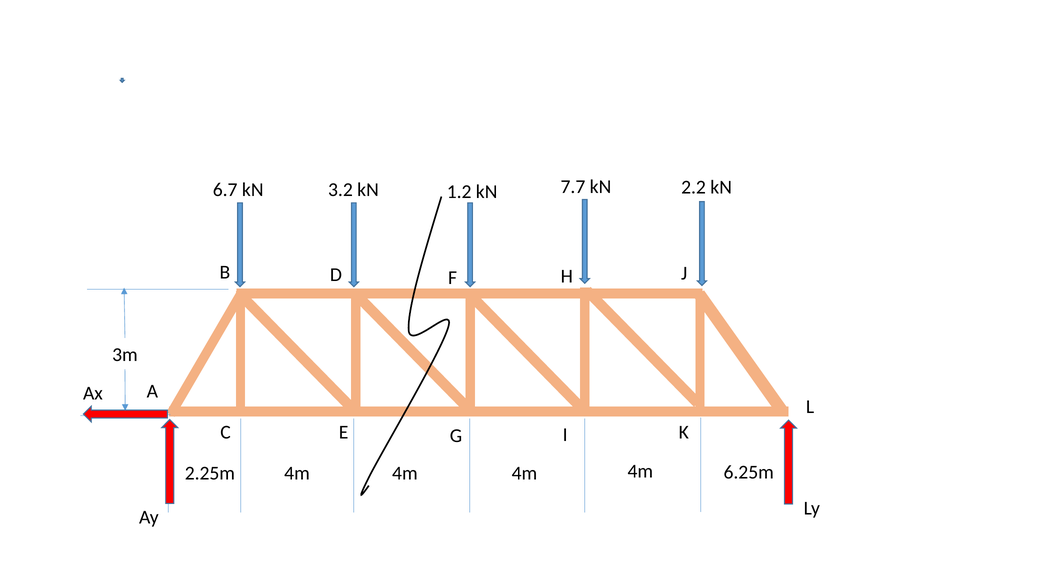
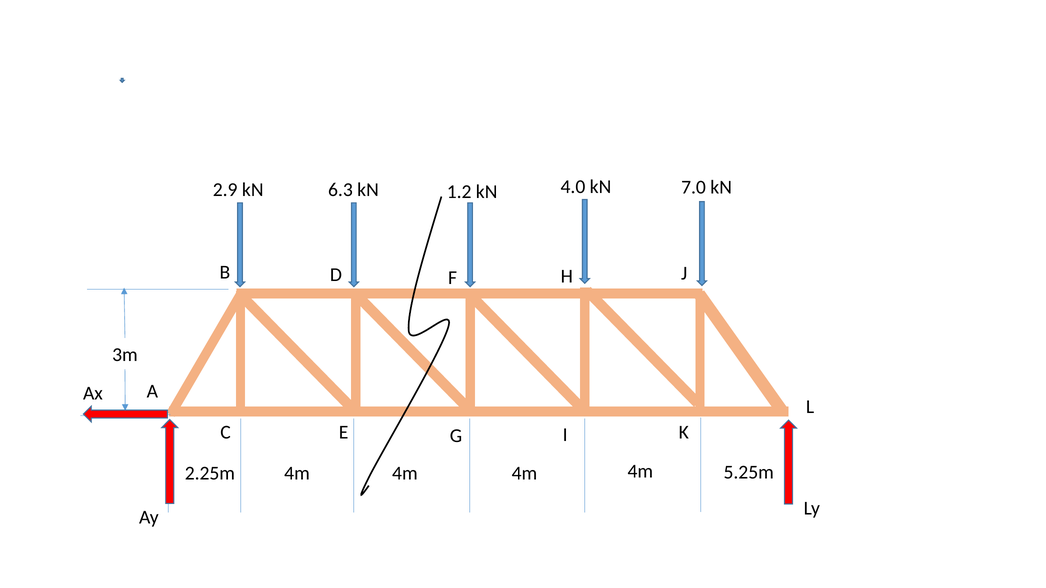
6.7: 6.7 -> 2.9 (225, 190)
3.2: 3.2 -> 6.3 (340, 190)
7.7: 7.7 -> 4.0 (573, 187)
2.2: 2.2 -> 7.0 (694, 187)
6.25m: 6.25m -> 5.25m (749, 472)
